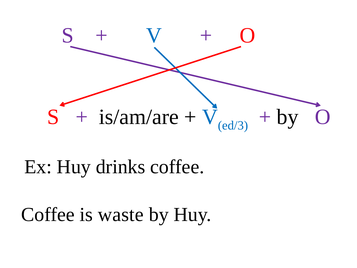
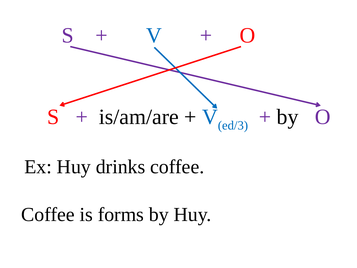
waste: waste -> forms (121, 214)
